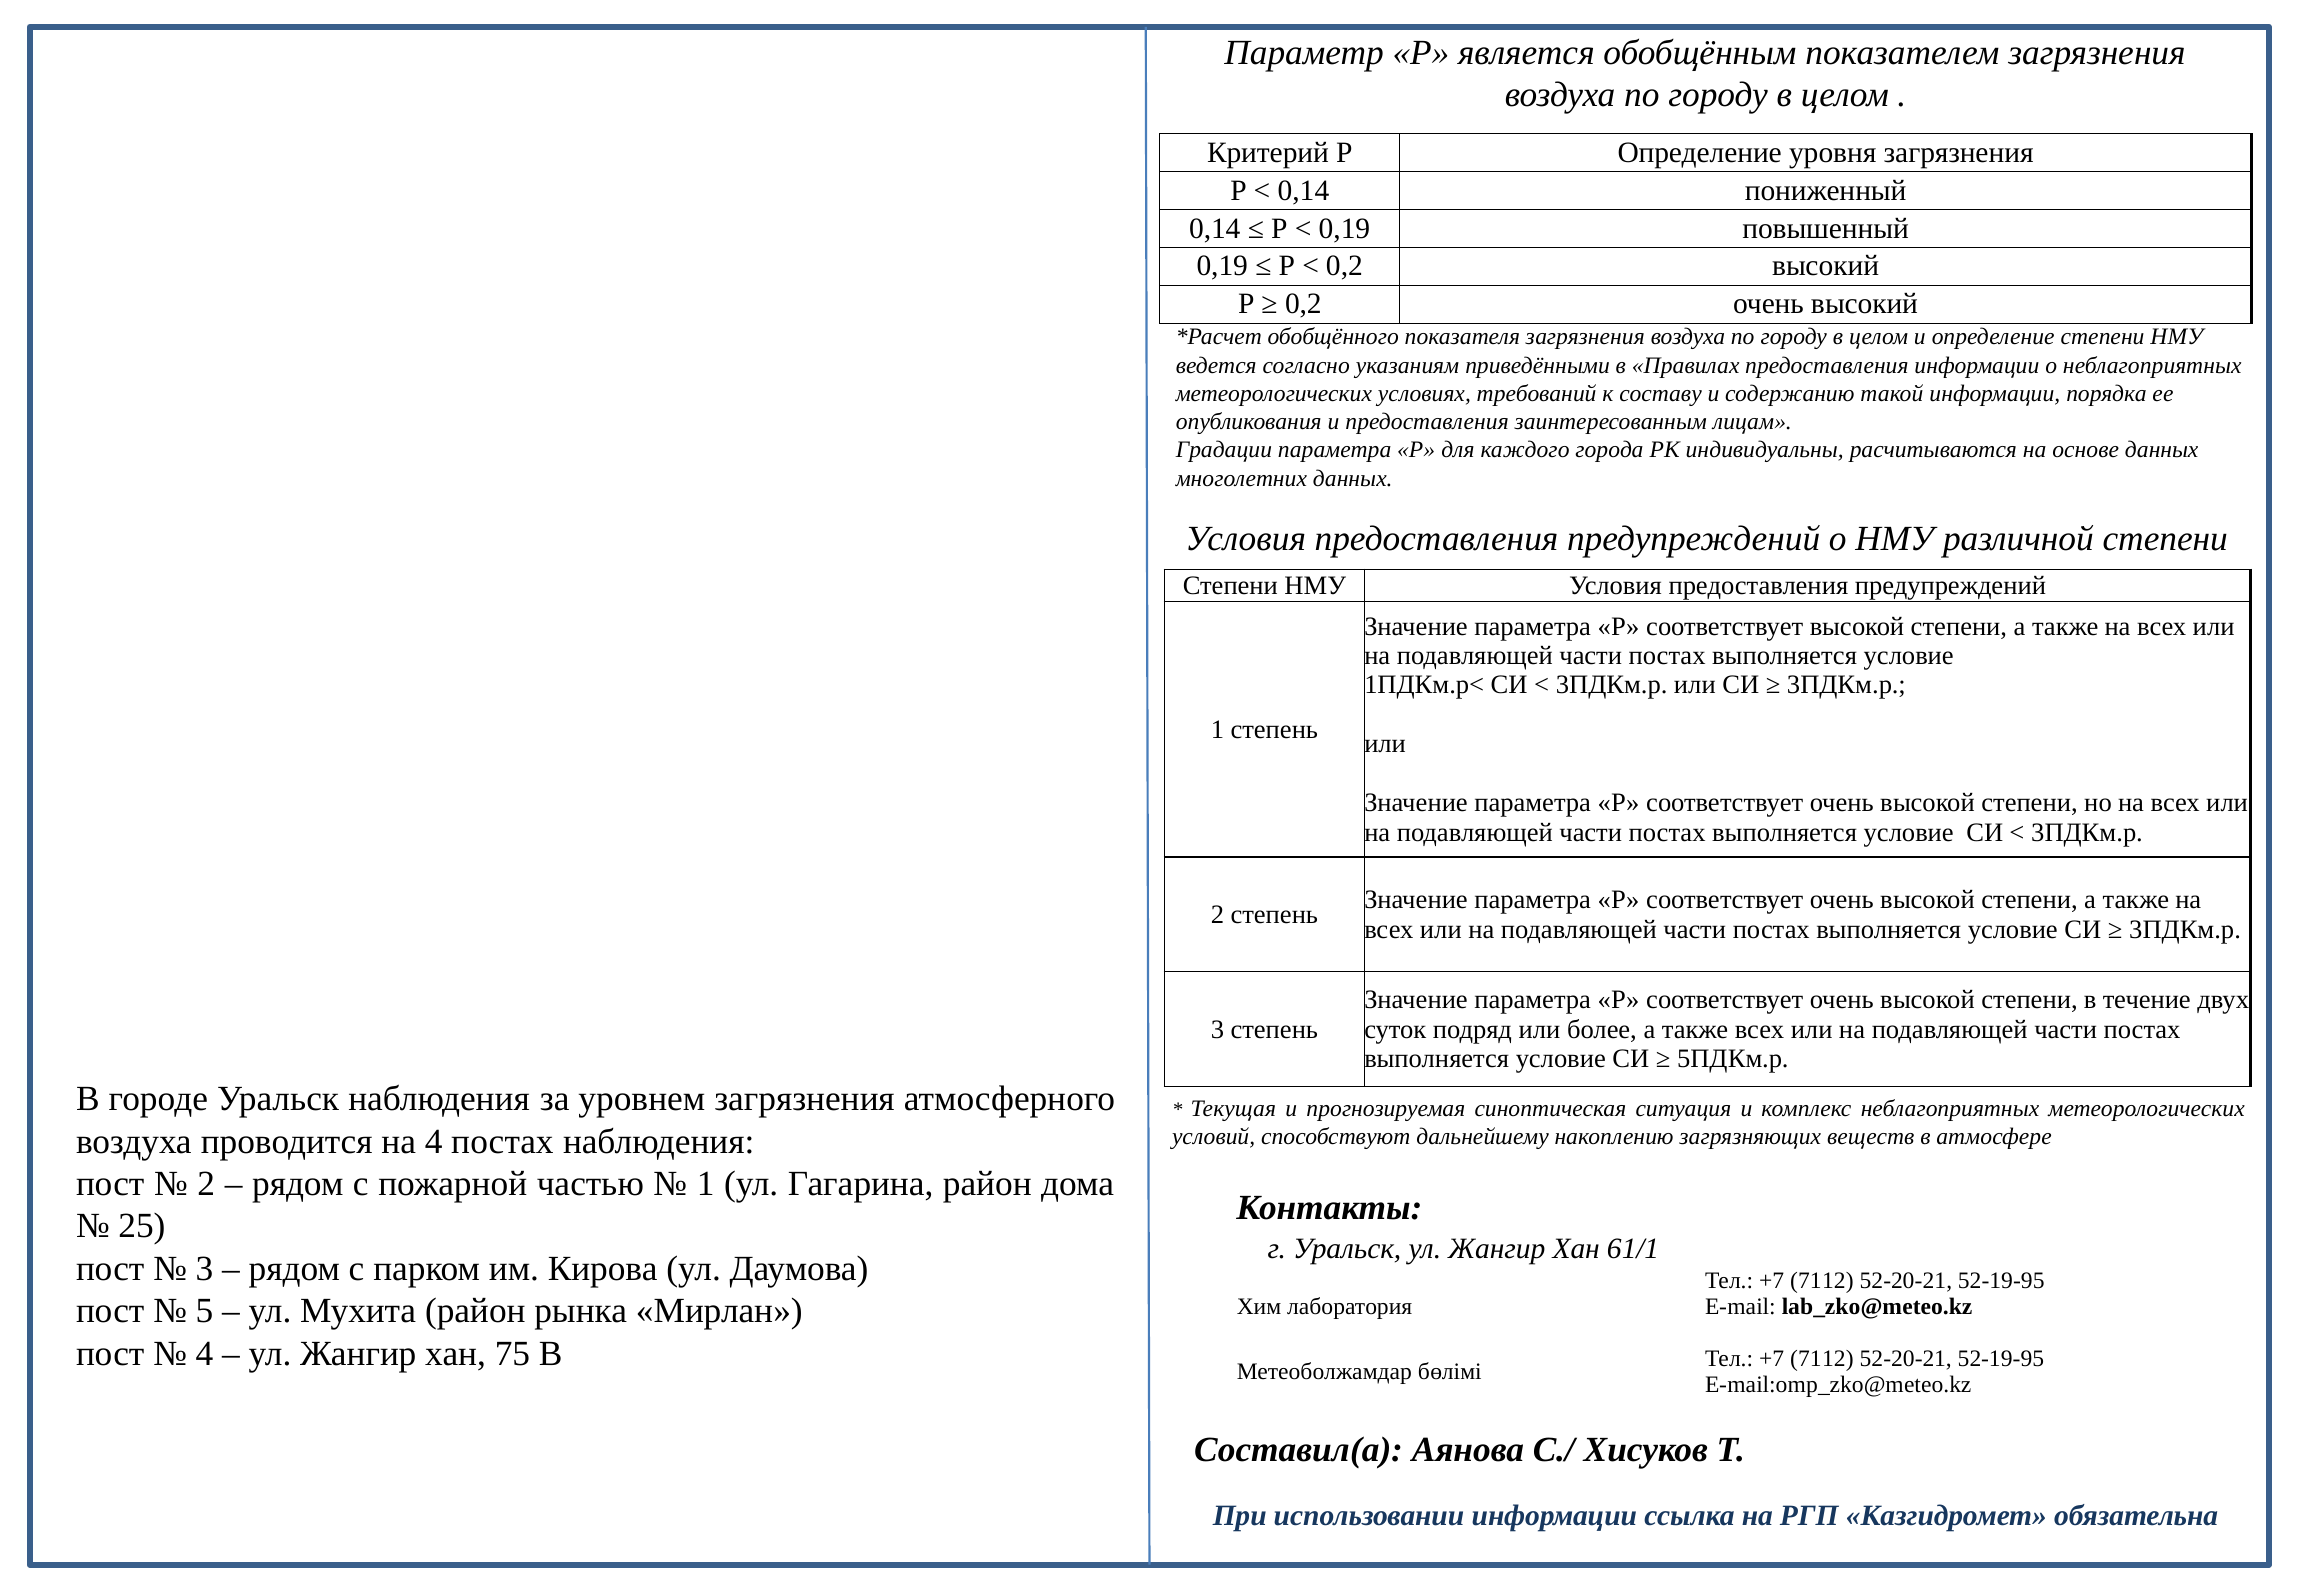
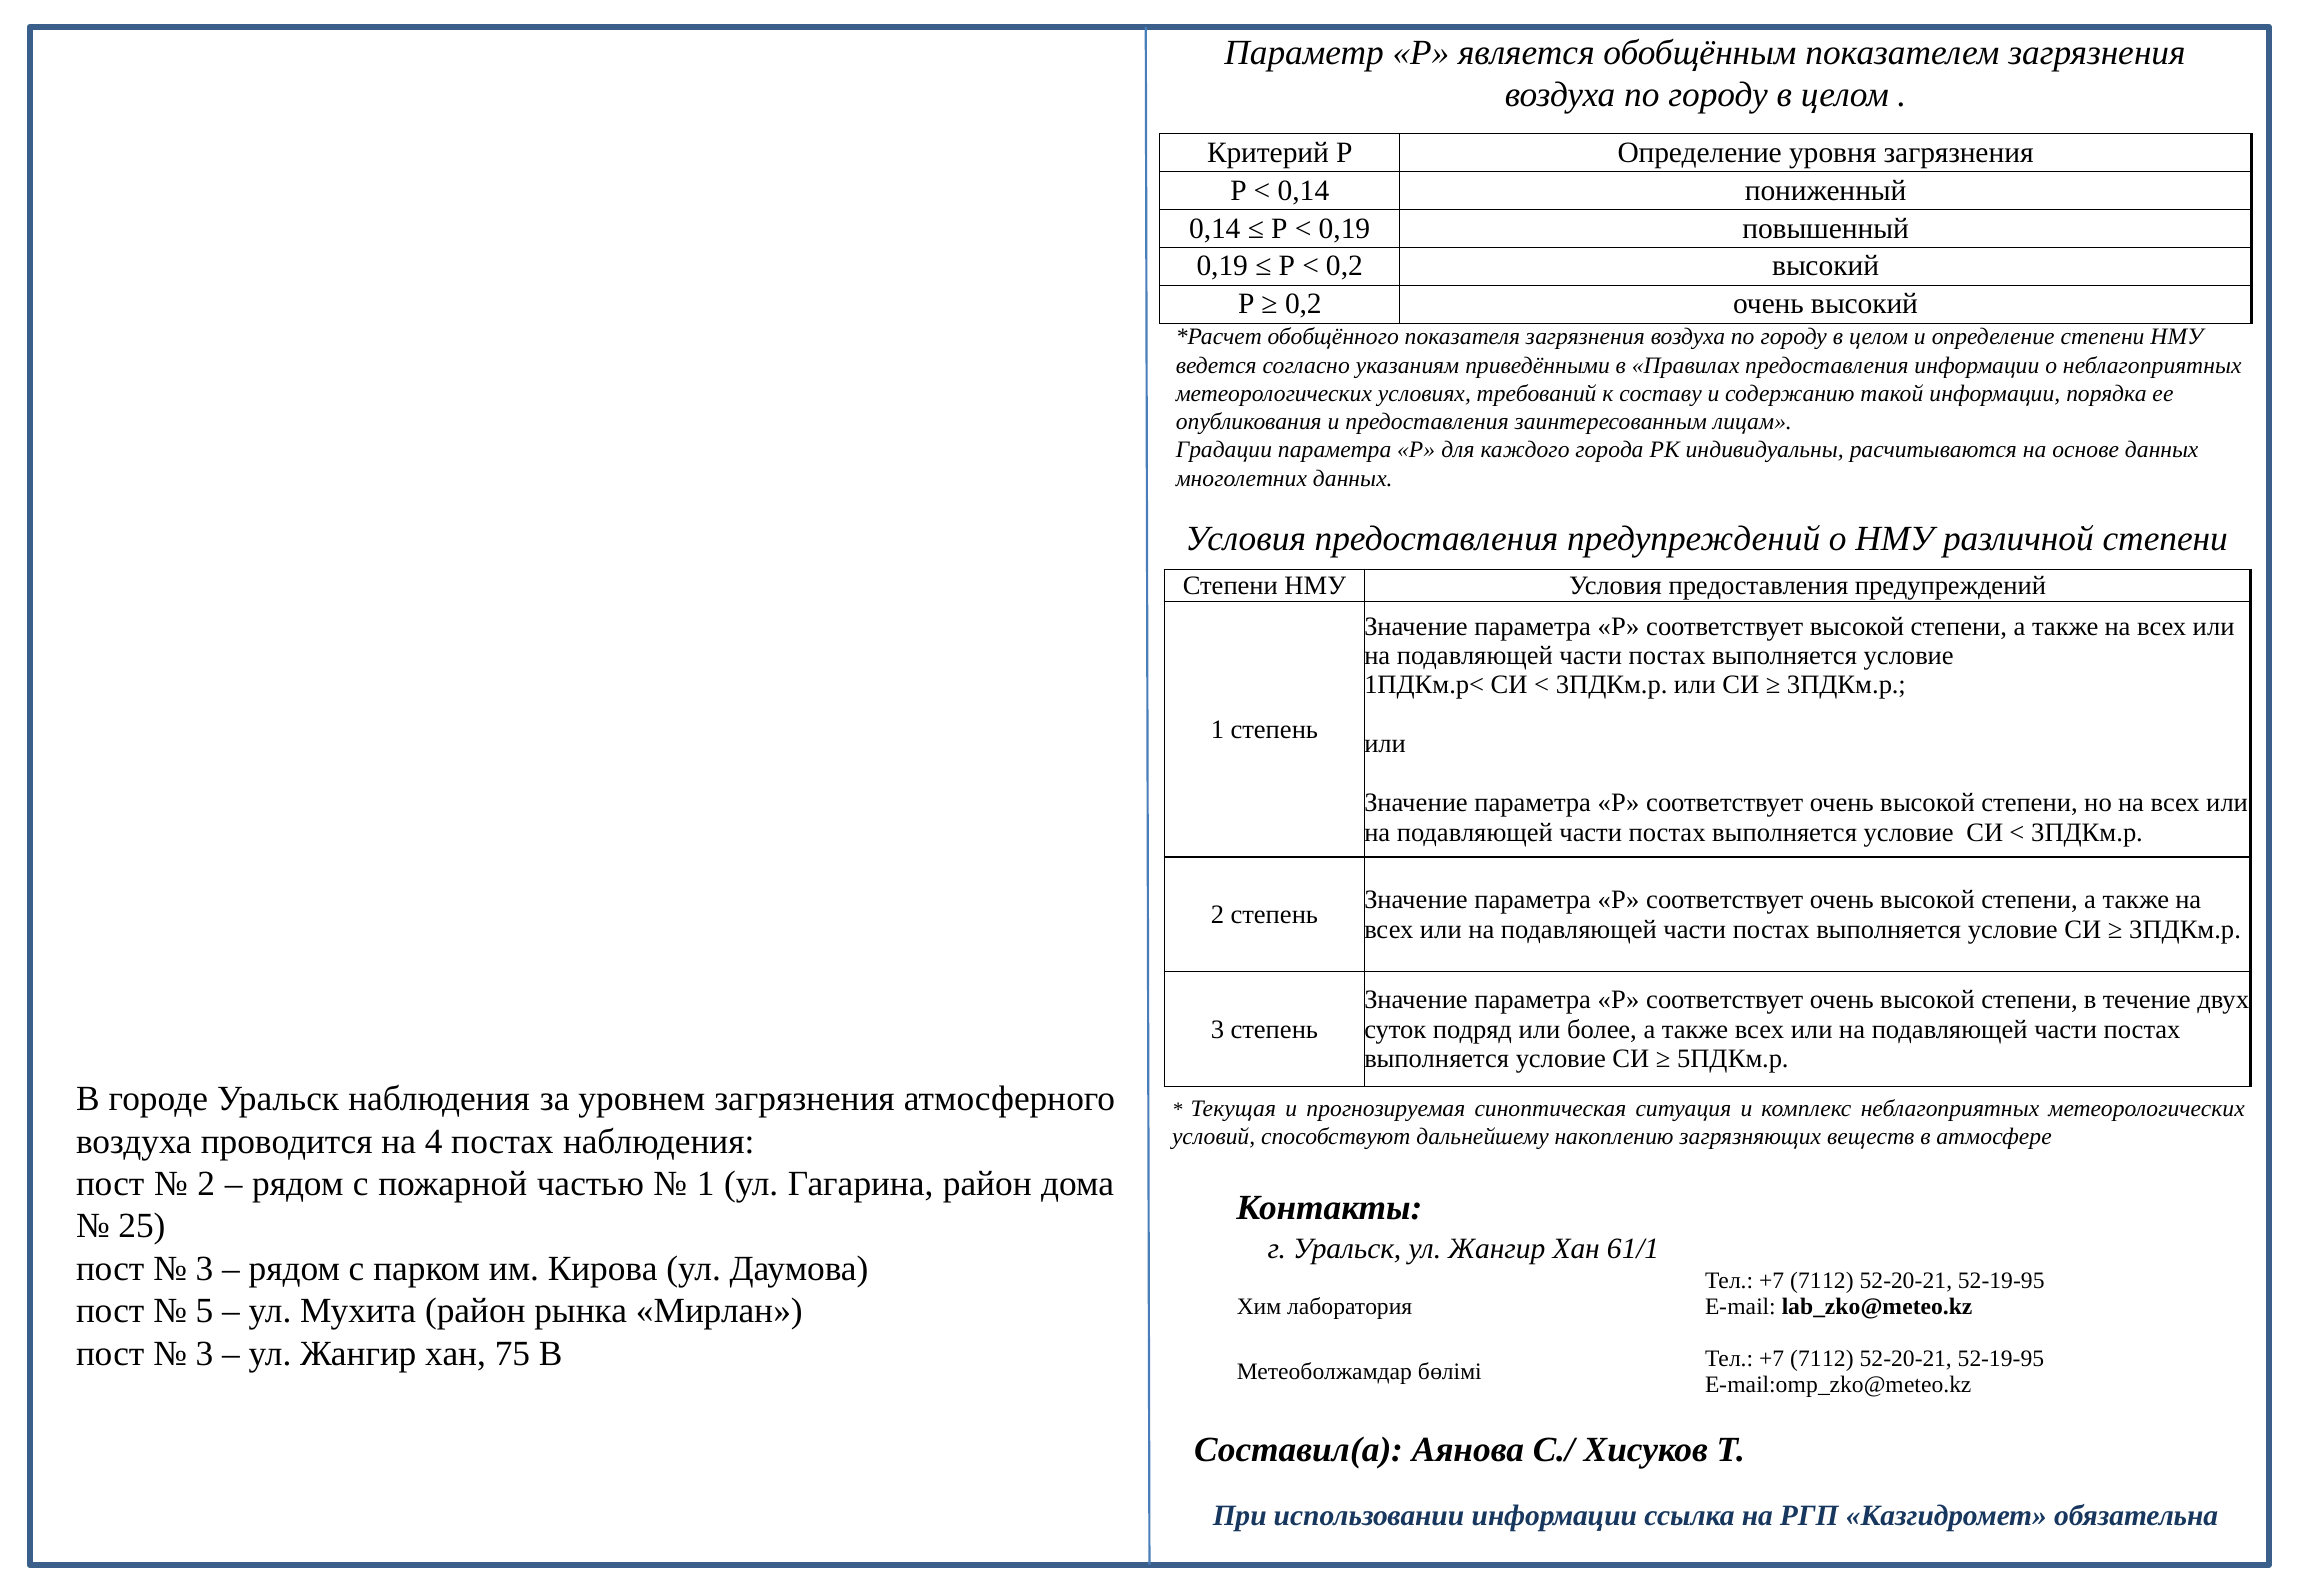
4: 4 -> 3 (205, 1353)
